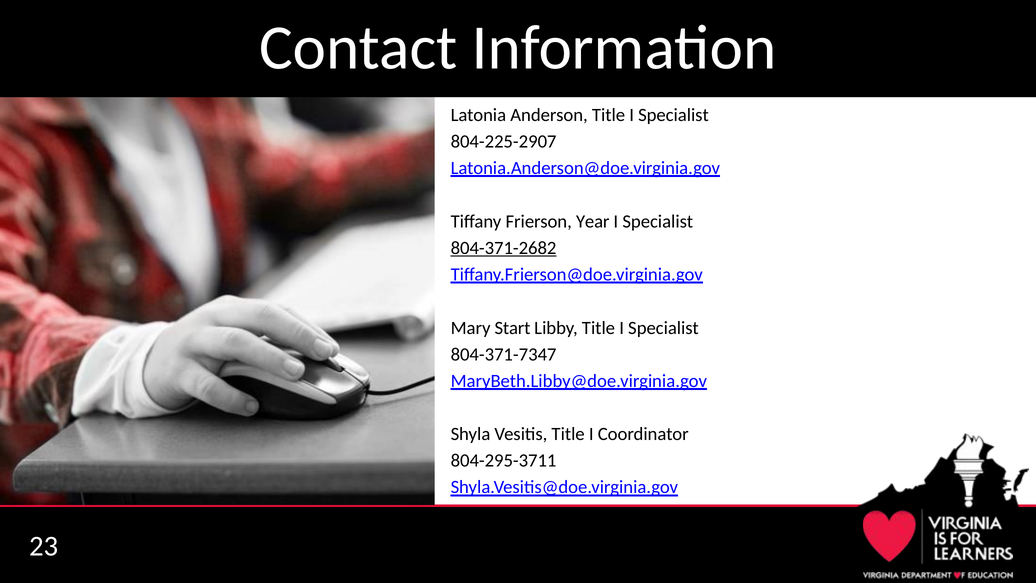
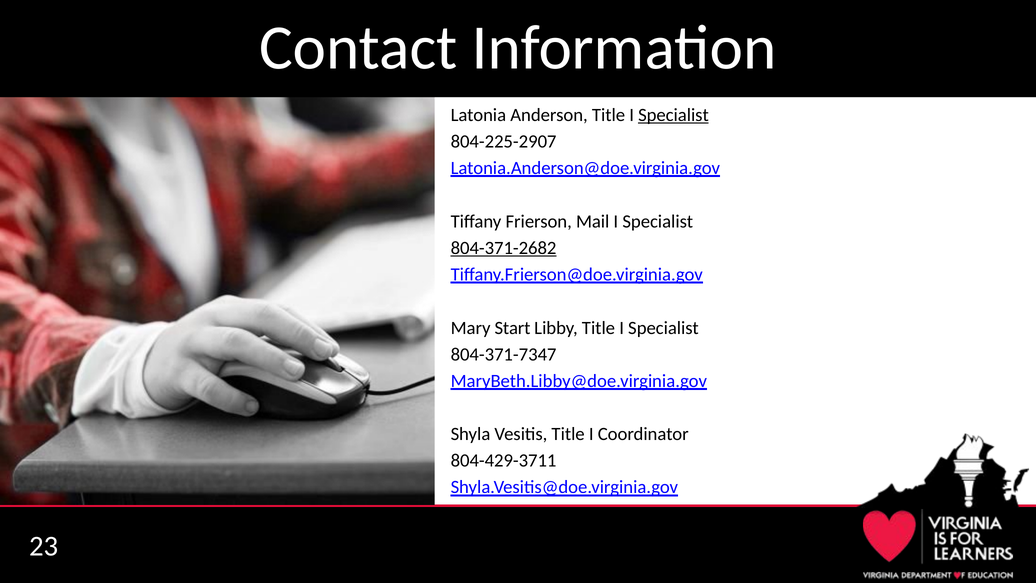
Specialist underline: none -> present (673, 115)
Year: Year -> Mail (593, 221)
804-295-3711: 804-295-3711 -> 804-429-3711 (504, 461)
